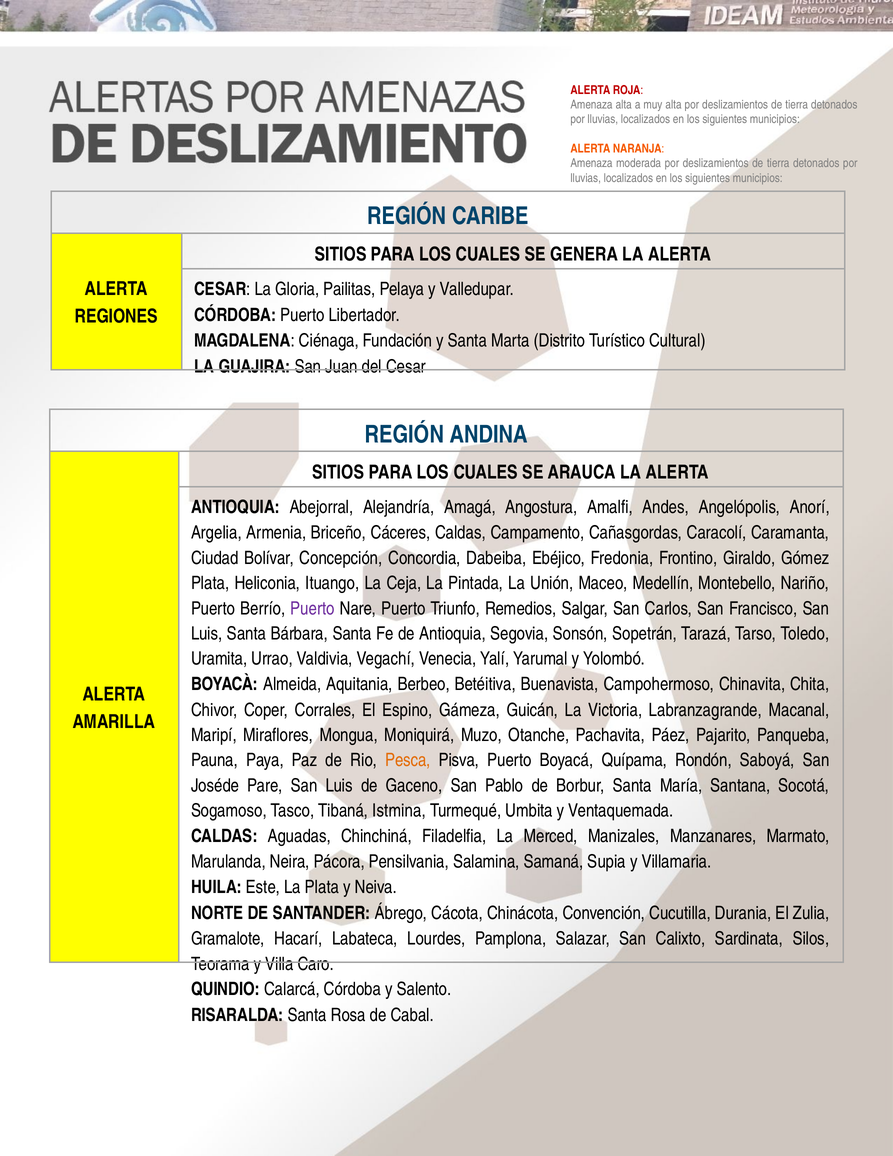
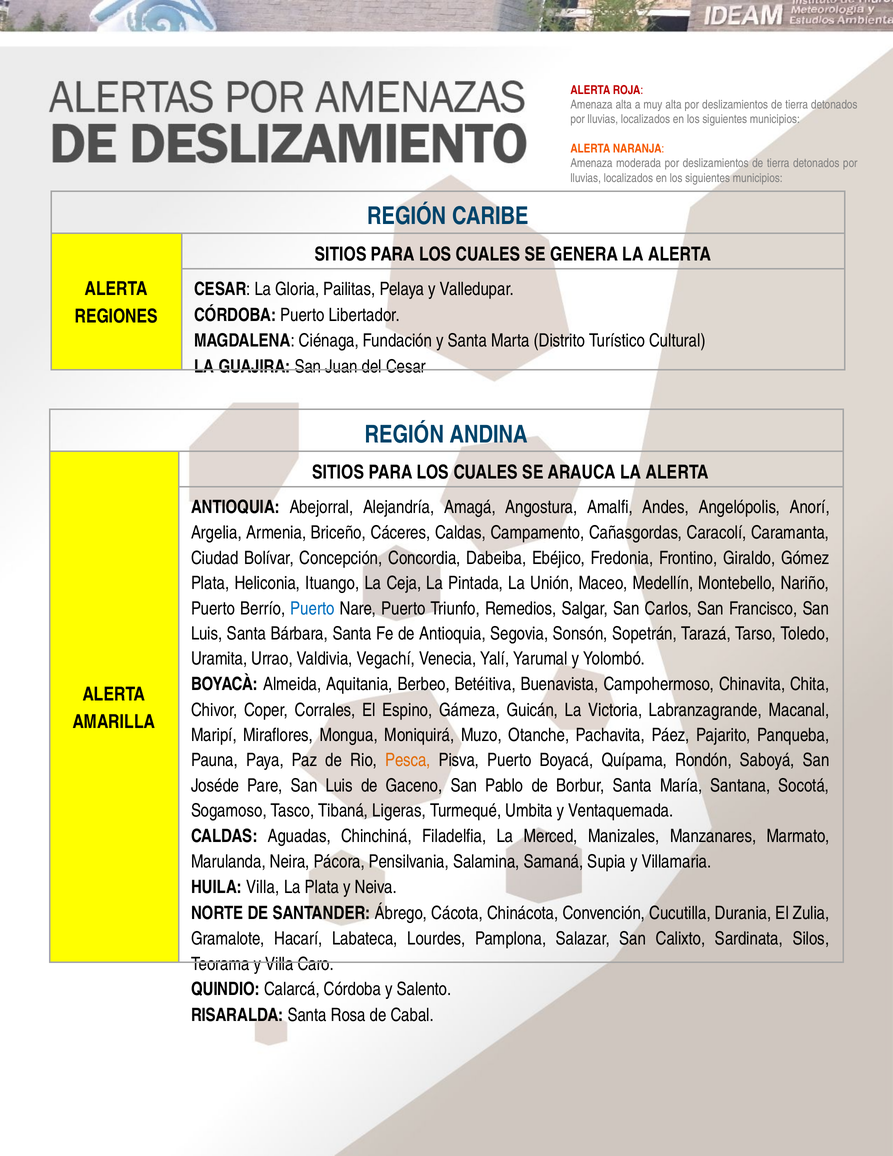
Puerto colour: purple -> blue (312, 609)
Istmina: Istmina -> Ligeras (399, 811)
HUILA Este: Este -> Villa (263, 887)
